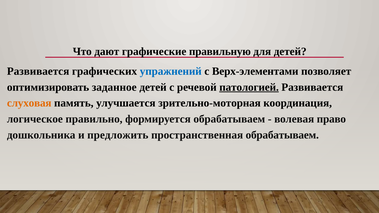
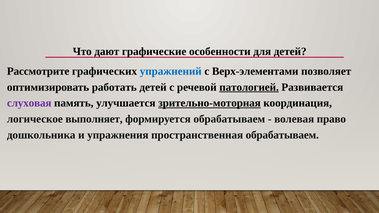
правильную: правильную -> особенности (220, 51)
Развивается: Развивается -> Рассмотрите (38, 71)
заданное: заданное -> работать (114, 87)
слуховая colour: orange -> purple (29, 103)
зрительно-моторная underline: none -> present (210, 103)
правильно: правильно -> выполняет (94, 119)
предложить: предложить -> упражнения (118, 135)
